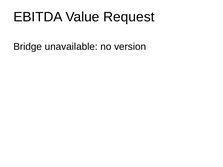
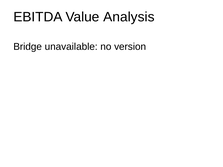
Request: Request -> Analysis (129, 17)
